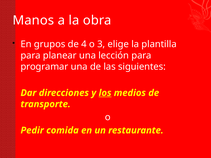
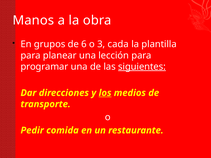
4: 4 -> 6 (84, 44)
elige: elige -> cada (118, 44)
siguientes underline: none -> present (142, 67)
